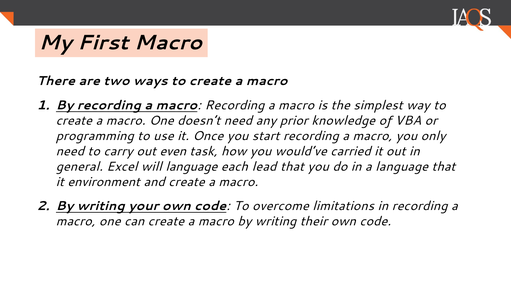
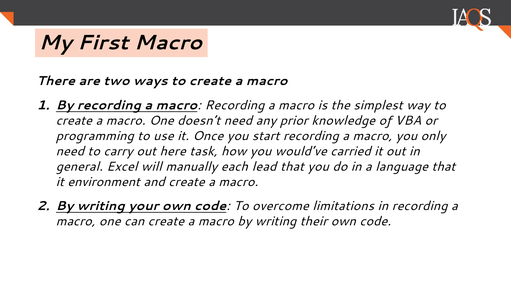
even: even -> here (173, 151)
will language: language -> manually (191, 166)
